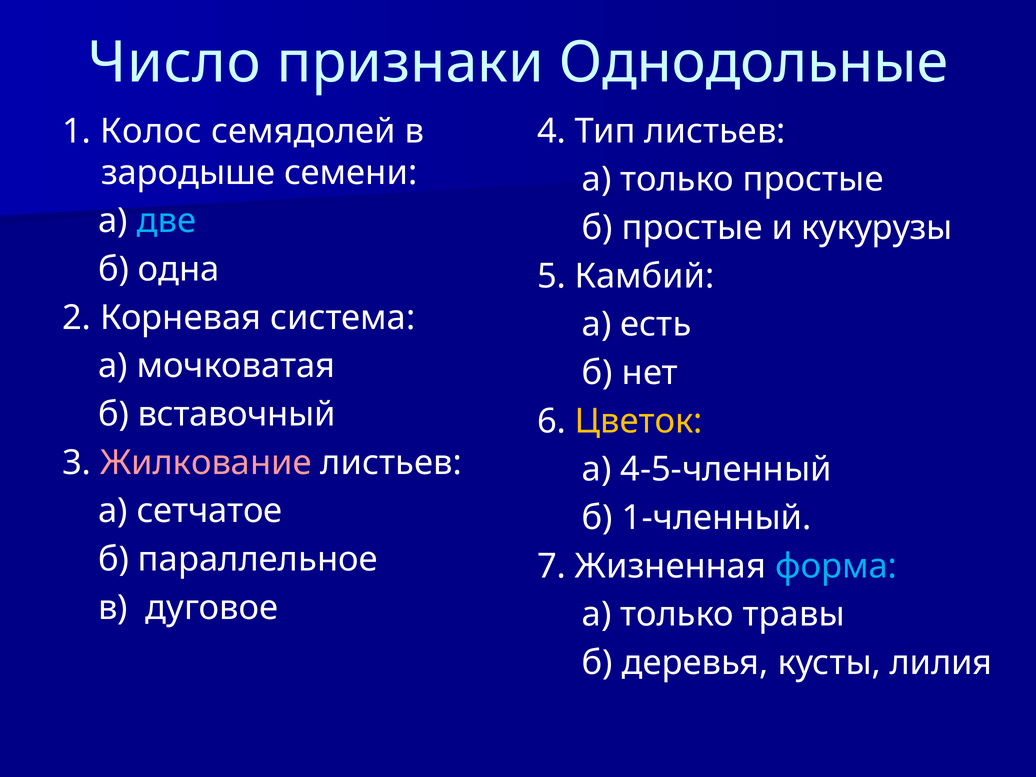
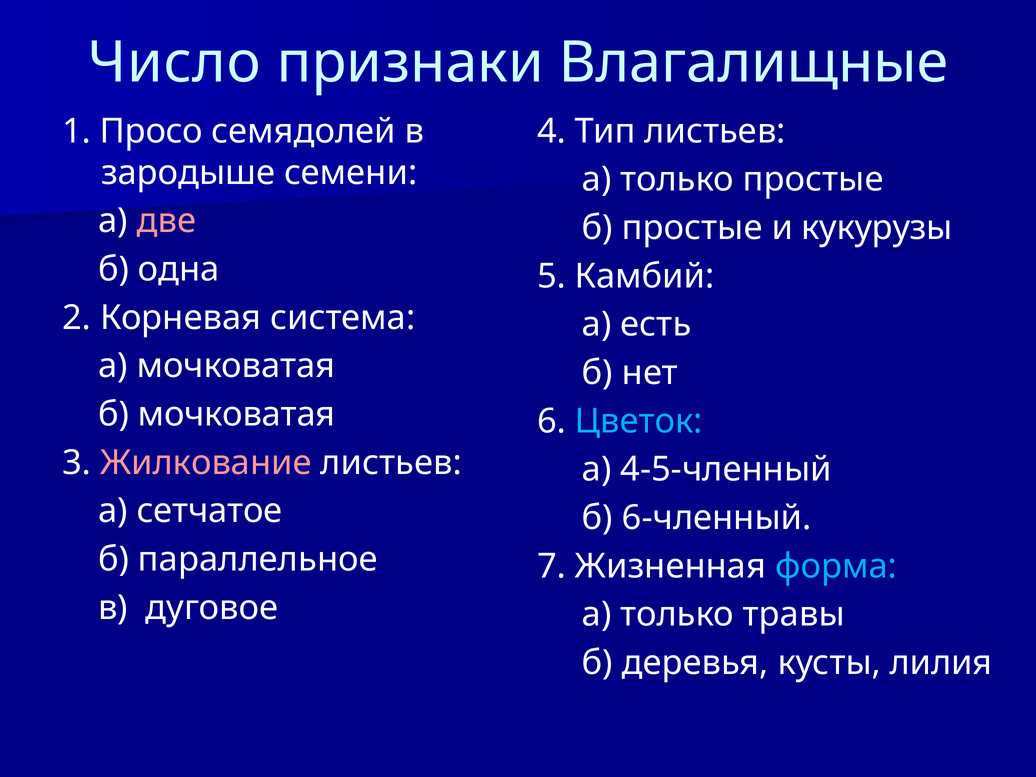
Однодольные: Однодольные -> Влагалищные (754, 63)
Колос: Колос -> Просо (151, 131)
две colour: light blue -> pink (166, 221)
б вставочный: вставочный -> мочковатая (237, 414)
Цветок colour: yellow -> light blue (639, 421)
1-членный: 1-членный -> 6-членный (717, 518)
